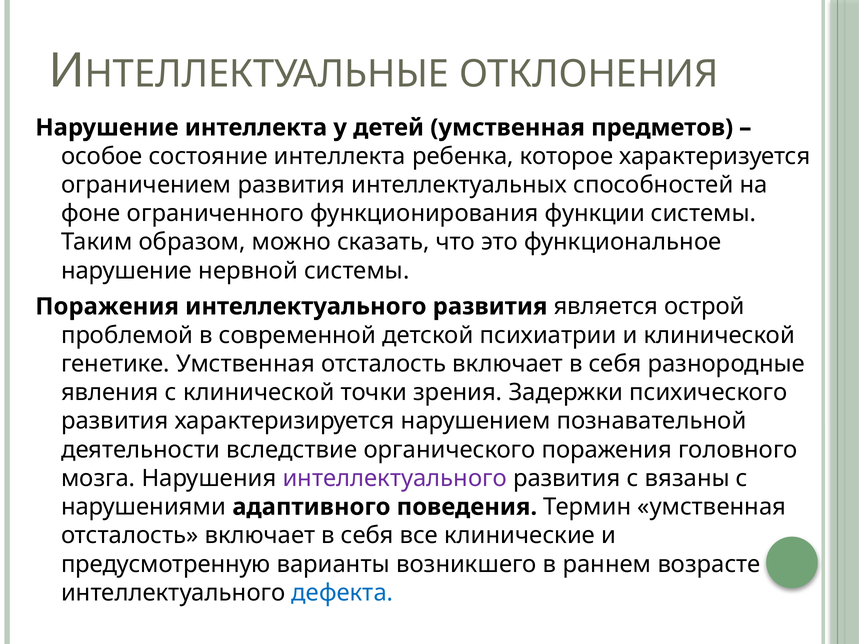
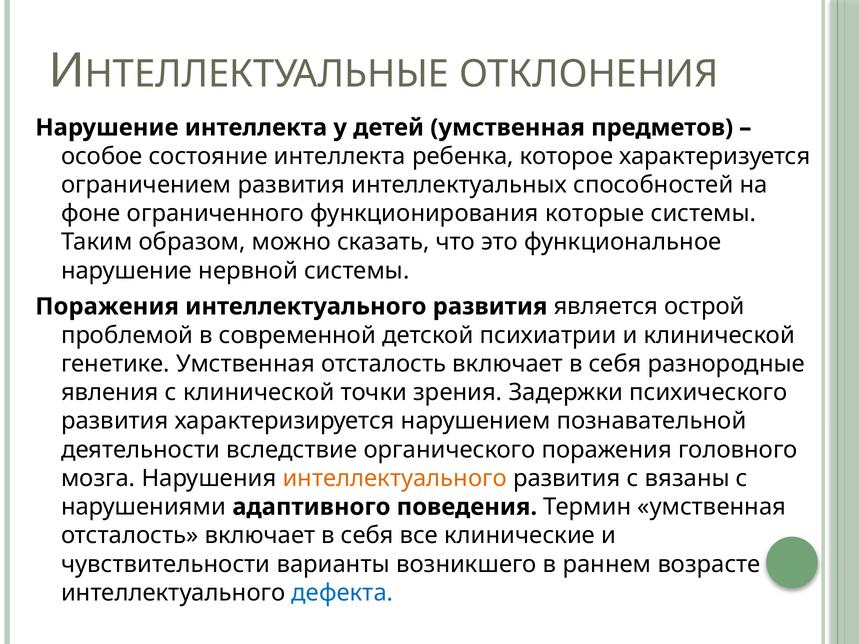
функции: функции -> которые (595, 214)
интеллектуального colour: purple -> orange (395, 479)
предусмотренную: предусмотренную -> чувствительности (166, 564)
